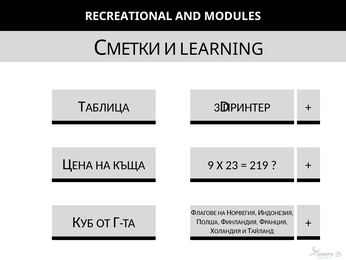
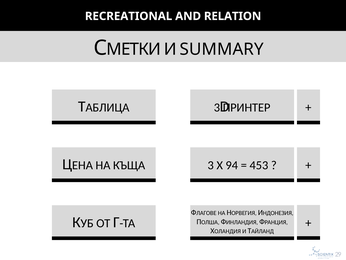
MODULES: MODULES -> RELATION (233, 16)
LEARNING: LEARNING -> SUMMARY (222, 49)
КЪЩА 9: 9 -> 3 (211, 165)
23: 23 -> 94 (232, 165)
219: 219 -> 453 (259, 165)
